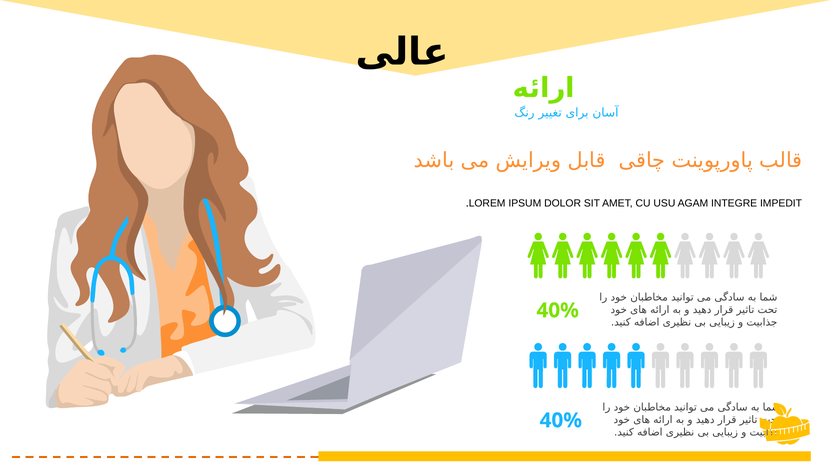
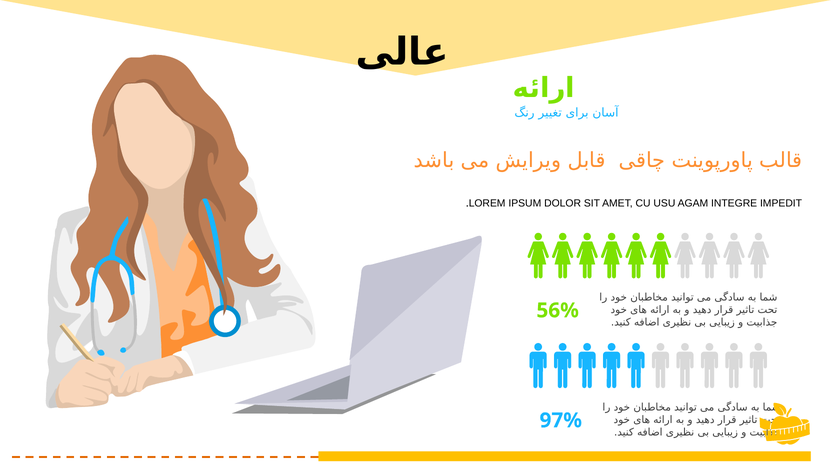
40%: 40% -> 56% (558, 310)
40%: 40% -> 97% (561, 420)
